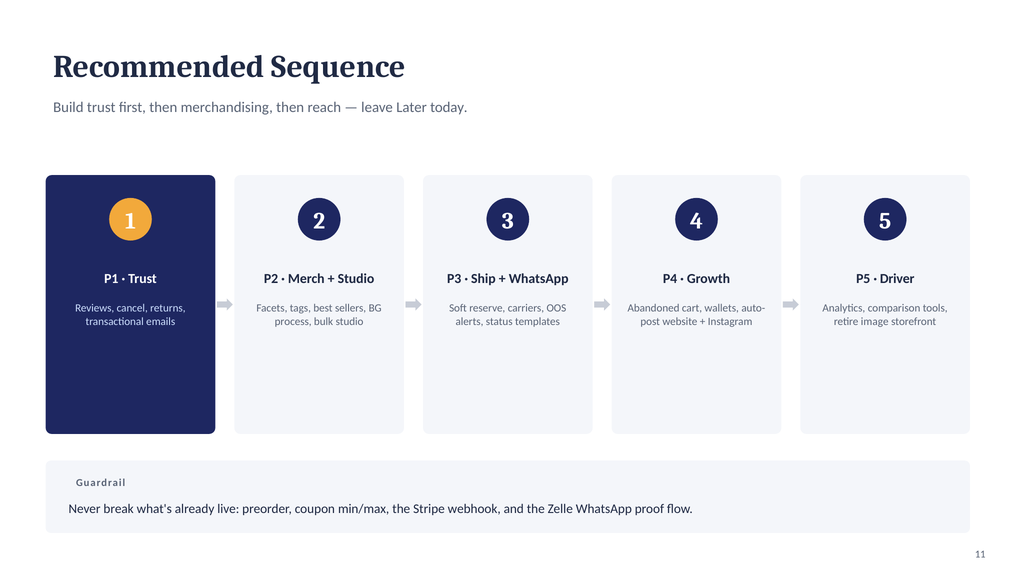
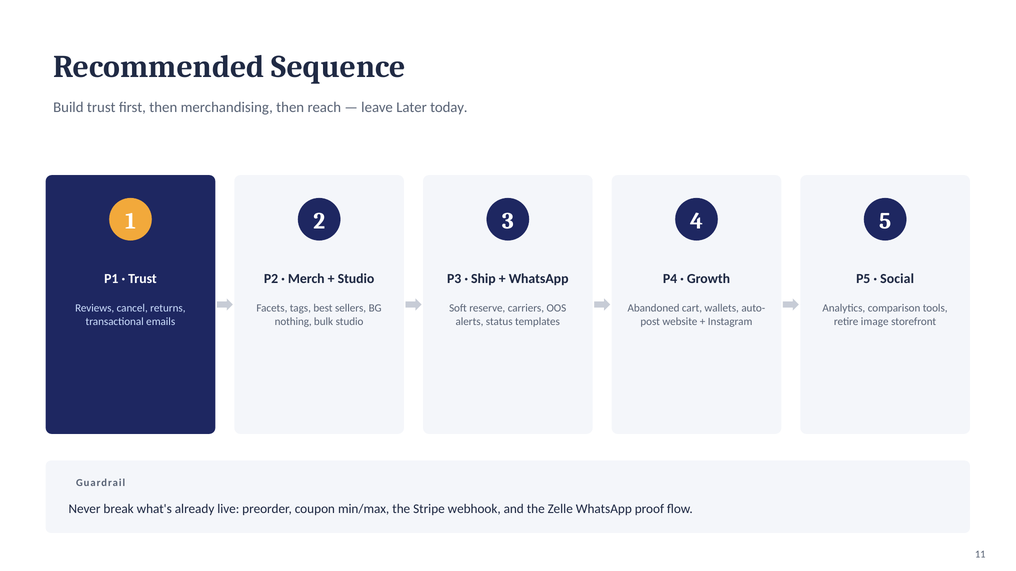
Driver: Driver -> Social (897, 279)
process: process -> nothing (293, 322)
